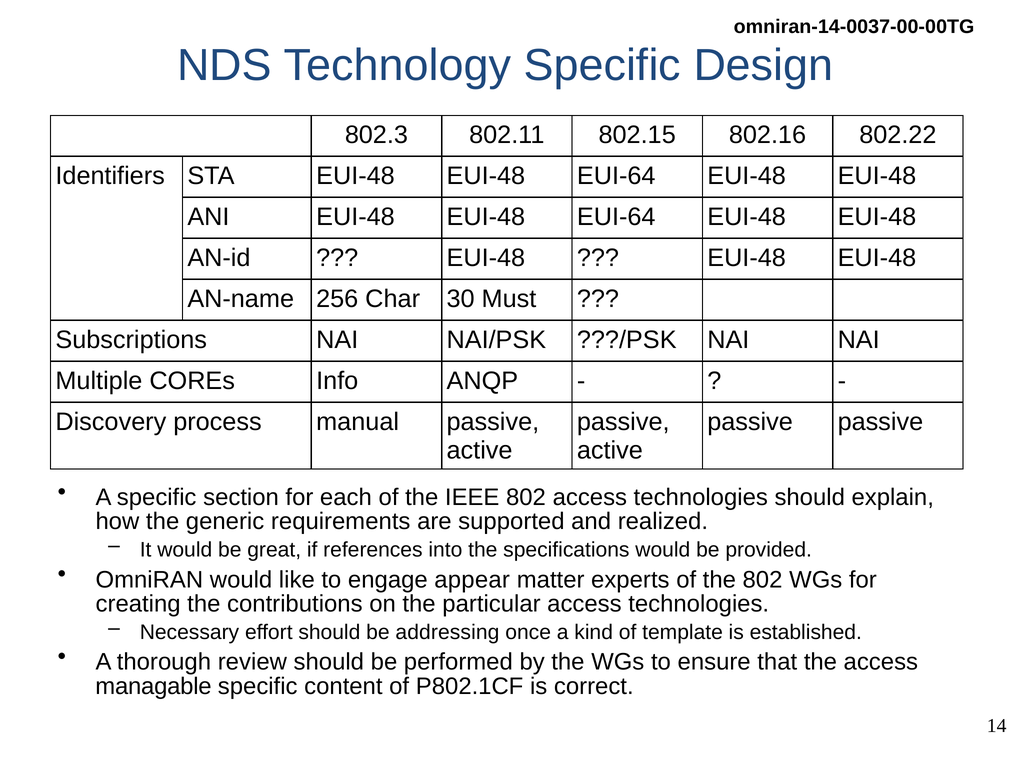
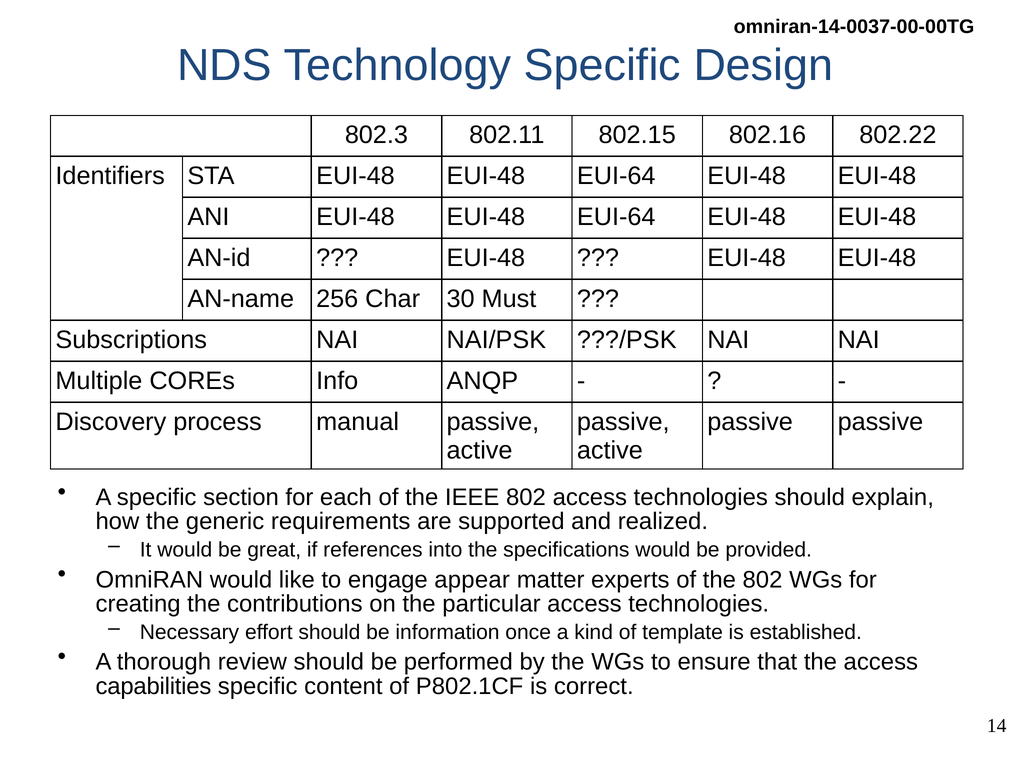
addressing: addressing -> information (448, 632)
managable: managable -> capabilities (153, 686)
